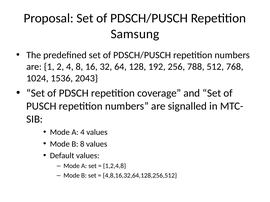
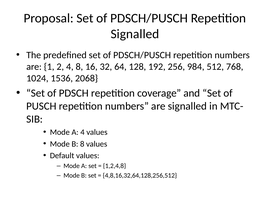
Samsung: Samsung -> Signalled (135, 34)
788: 788 -> 984 (196, 67)
2043: 2043 -> 2068 (87, 79)
